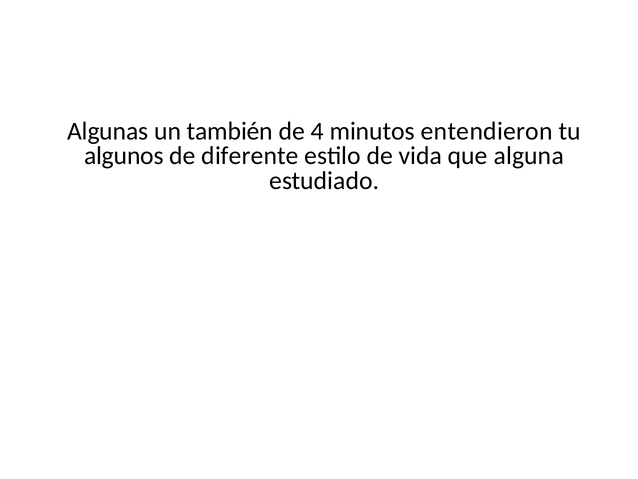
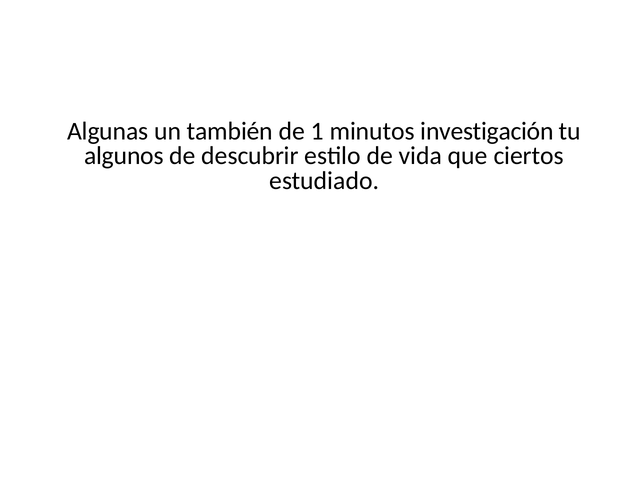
4: 4 -> 1 (317, 131)
entendieron: entendieron -> investigación (487, 131)
diferente: diferente -> descubrir (250, 156)
alguna: alguna -> ciertos (529, 156)
